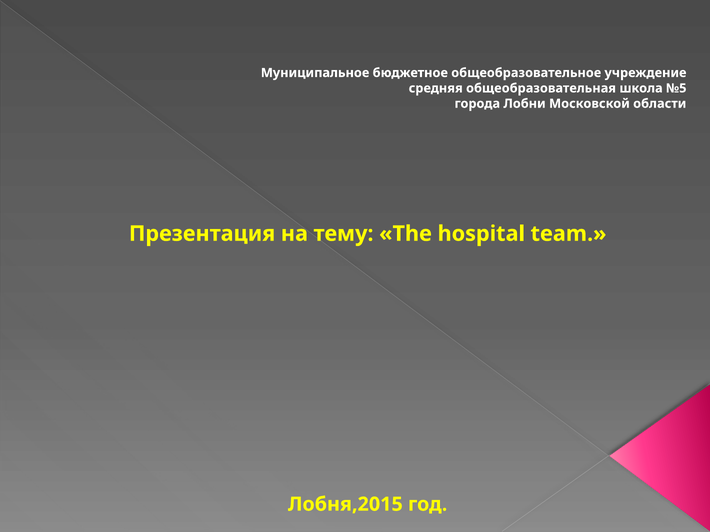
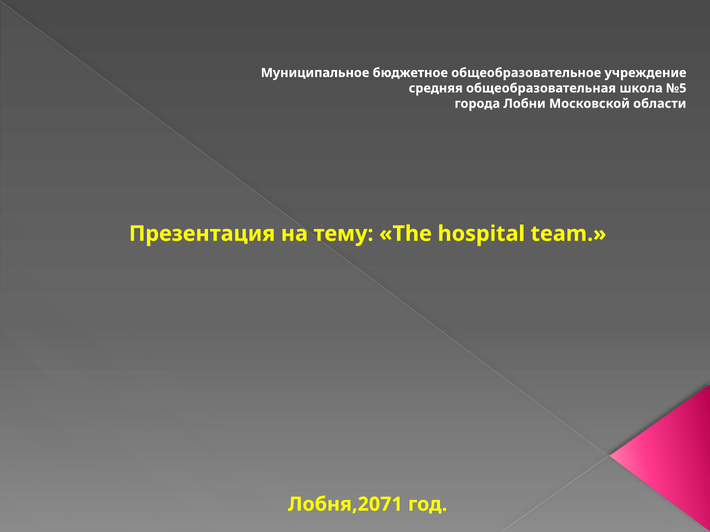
Лобня,2015: Лобня,2015 -> Лобня,2071 (345, 505)
